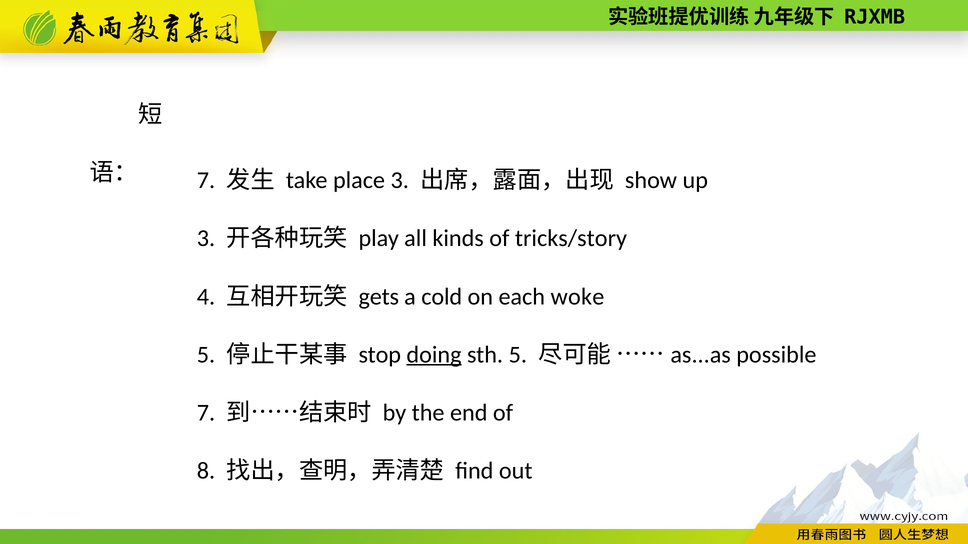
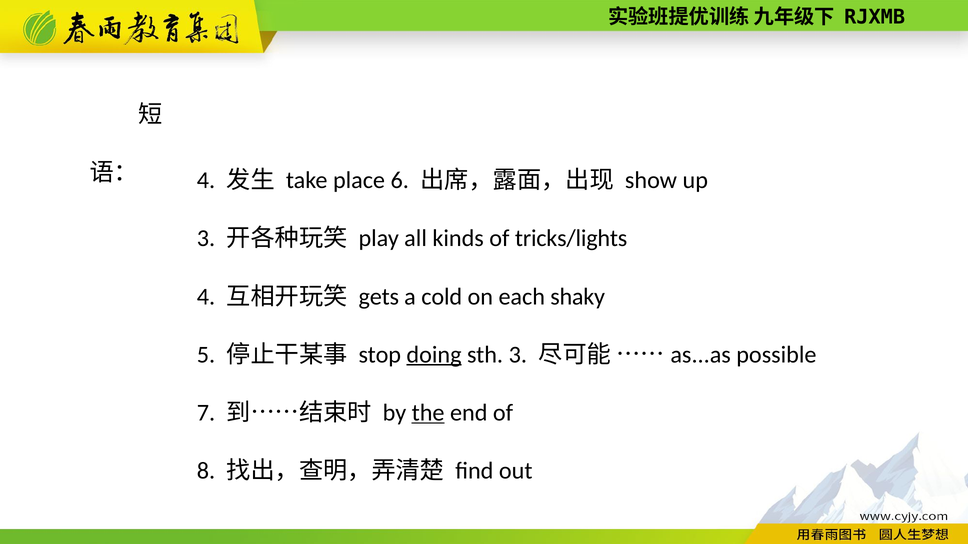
7: 7 -> 4 (206, 181)
place 3: 3 -> 6 (400, 181)
tricks/story: tricks/story -> tricks/lights (571, 239)
woke: woke -> shaky (578, 297)
sth 5: 5 -> 3 (518, 355)
the underline: none -> present (428, 413)
